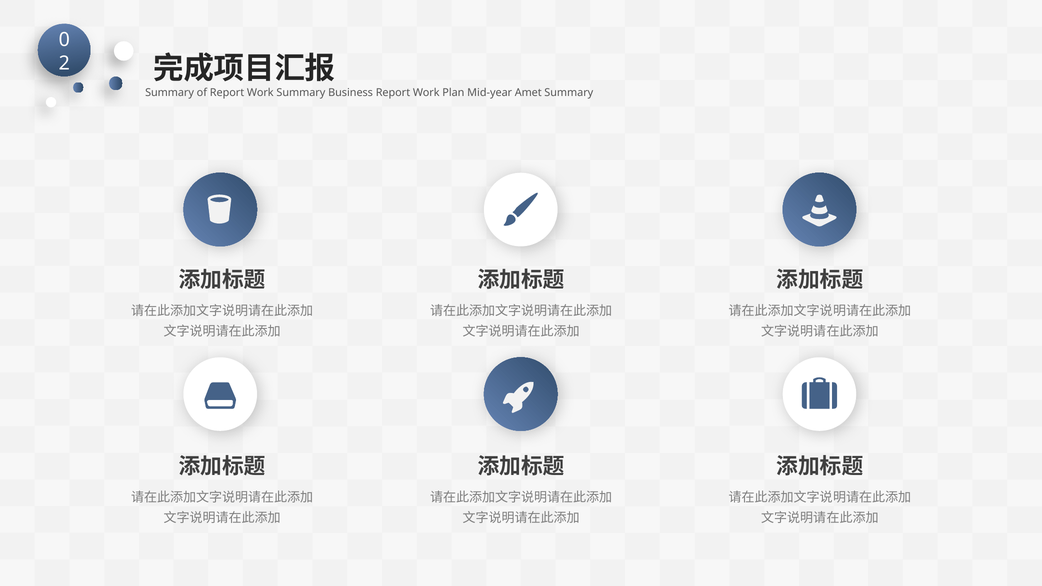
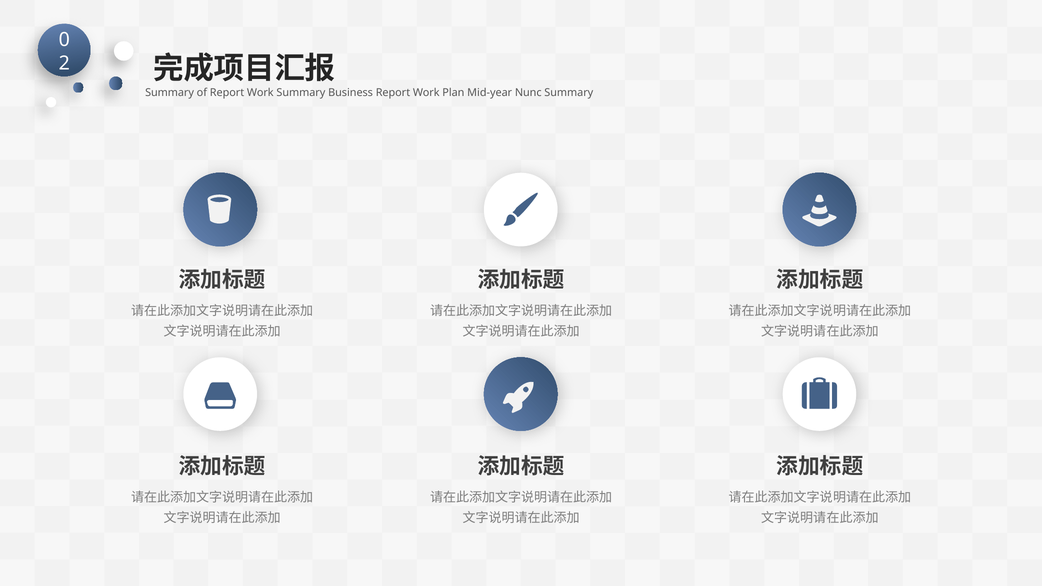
Amet: Amet -> Nunc (528, 93)
